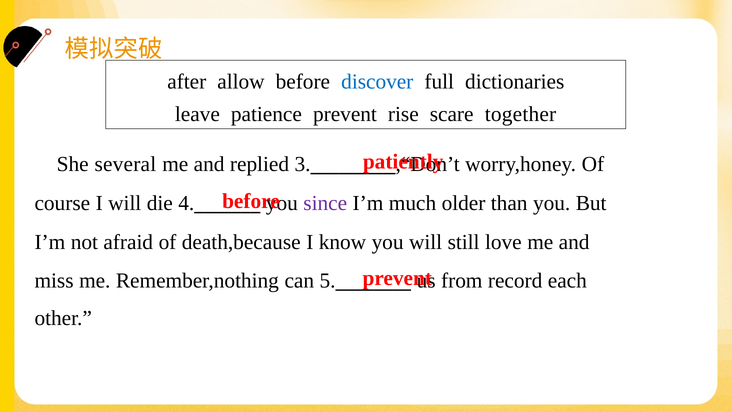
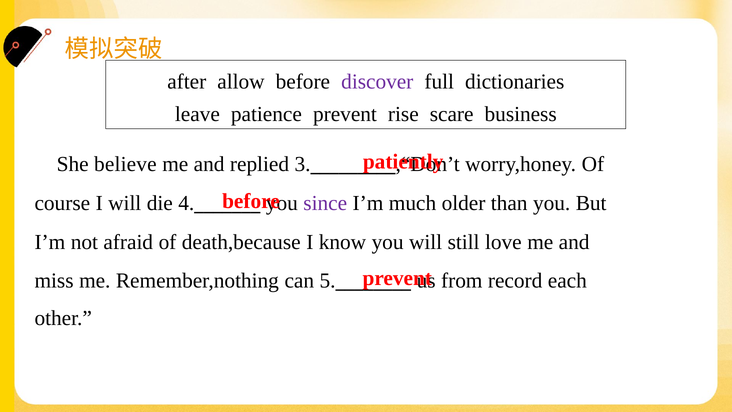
discover colour: blue -> purple (377, 82)
together: together -> business (521, 114)
several: several -> believe (125, 164)
